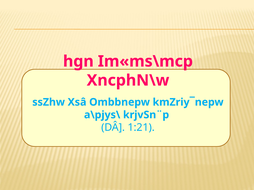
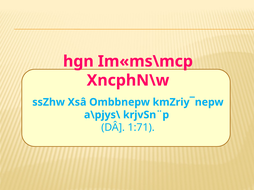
1:21: 1:21 -> 1:71 (141, 128)
